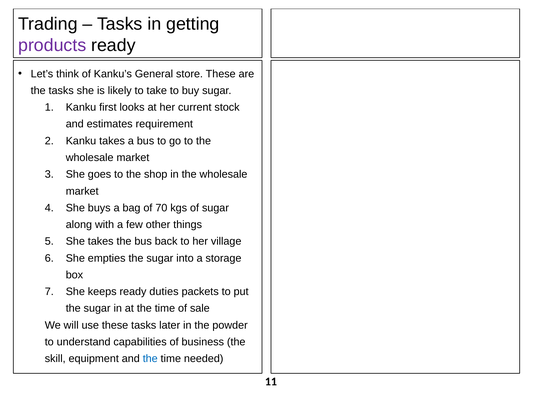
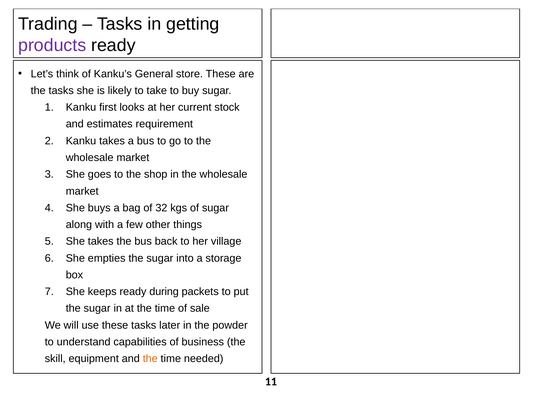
70: 70 -> 32 (161, 208)
duties: duties -> during (164, 291)
the colour: blue -> orange (150, 358)
